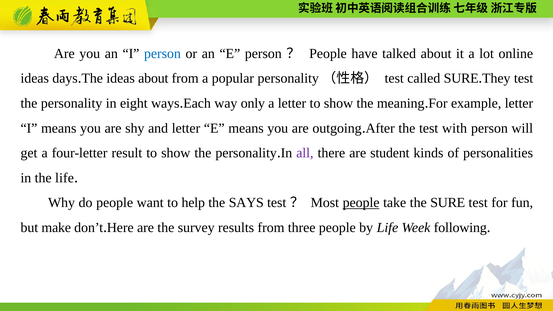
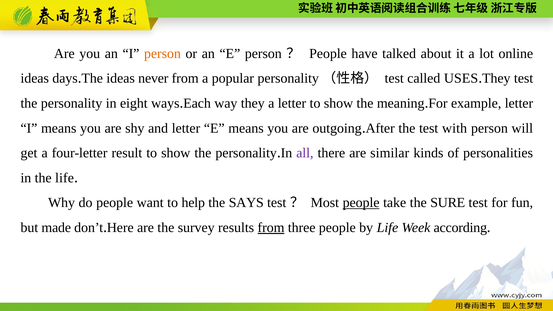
person colour: blue -> orange (162, 53)
ideas about: about -> never (153, 78)
called SURE: SURE -> USES (461, 78)
way only: only -> they (253, 103)
student: student -> similar (390, 153)
make: make -> made (56, 228)
from underline: none -> present (271, 228)
following: following -> according (460, 228)
